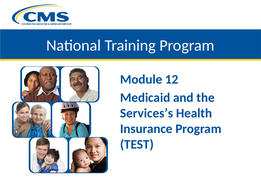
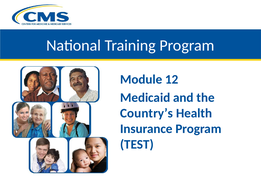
Services’s: Services’s -> Country’s (147, 114)
